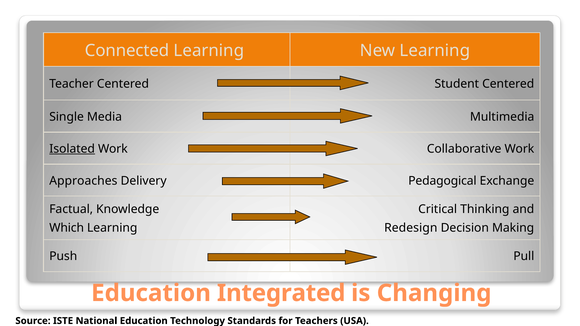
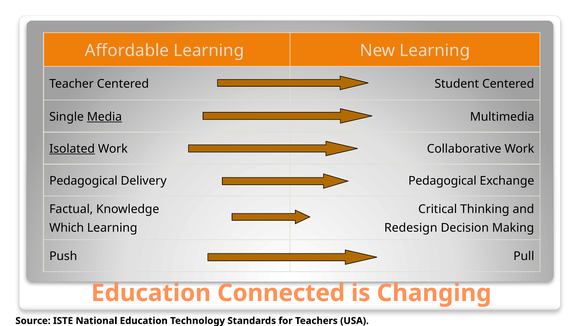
Connected: Connected -> Affordable (127, 51)
Media underline: none -> present (104, 117)
Approaches: Approaches -> Pedagogical (83, 181)
Integrated: Integrated -> Connected (281, 293)
